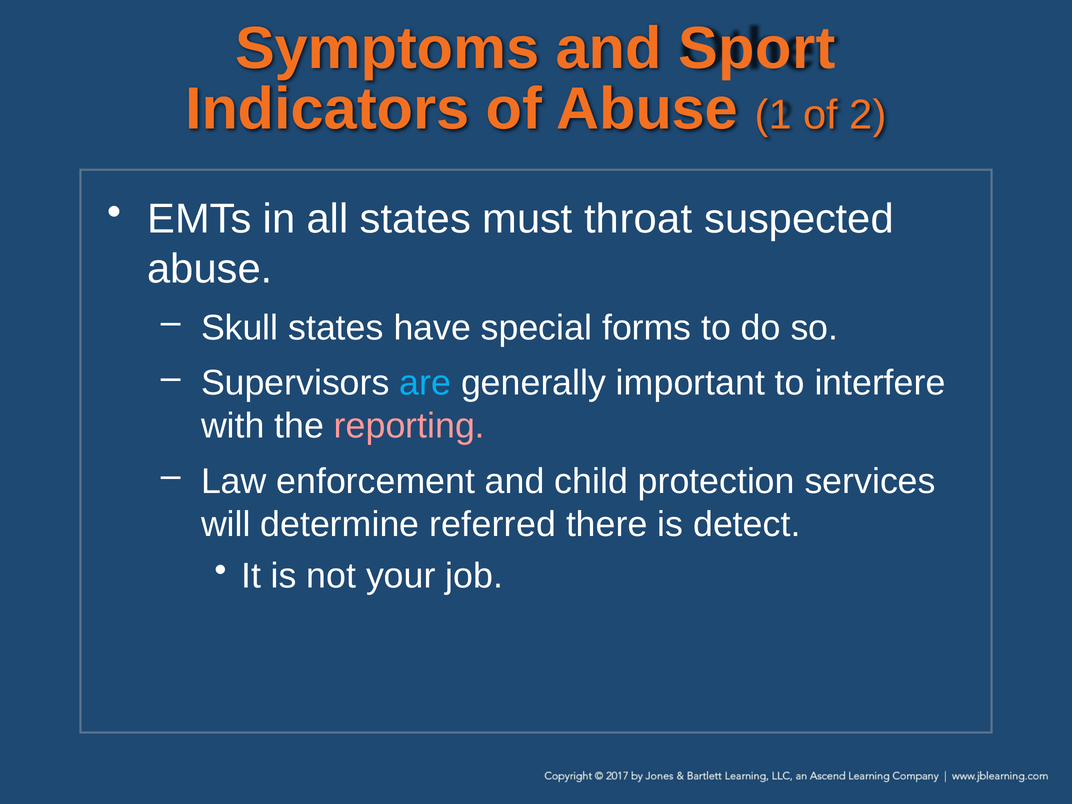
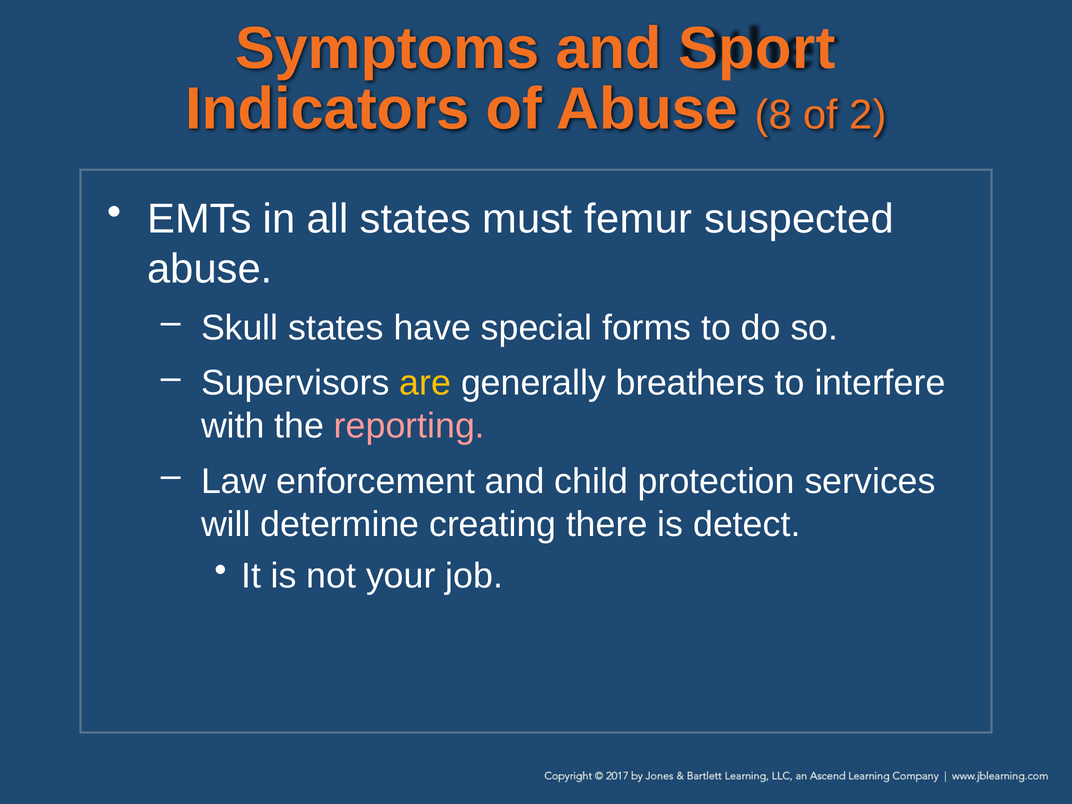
1: 1 -> 8 (773, 115)
throat: throat -> femur (638, 219)
are colour: light blue -> yellow (425, 383)
important: important -> breathers (691, 383)
referred: referred -> creating (493, 524)
